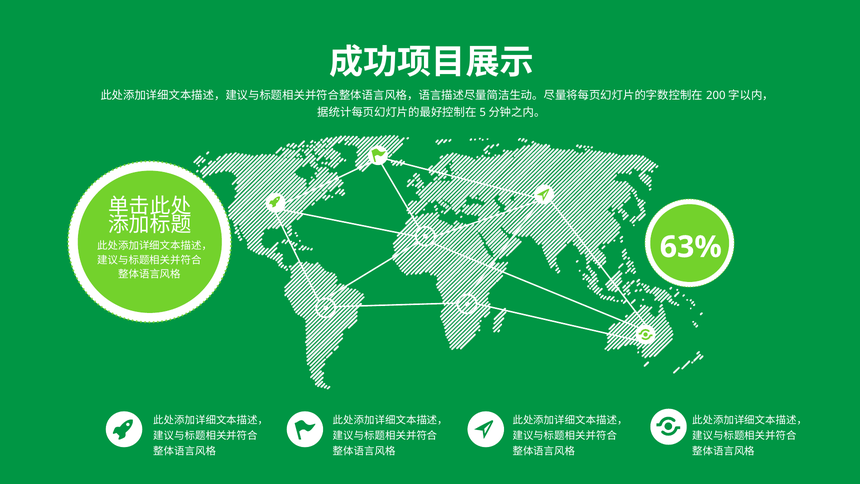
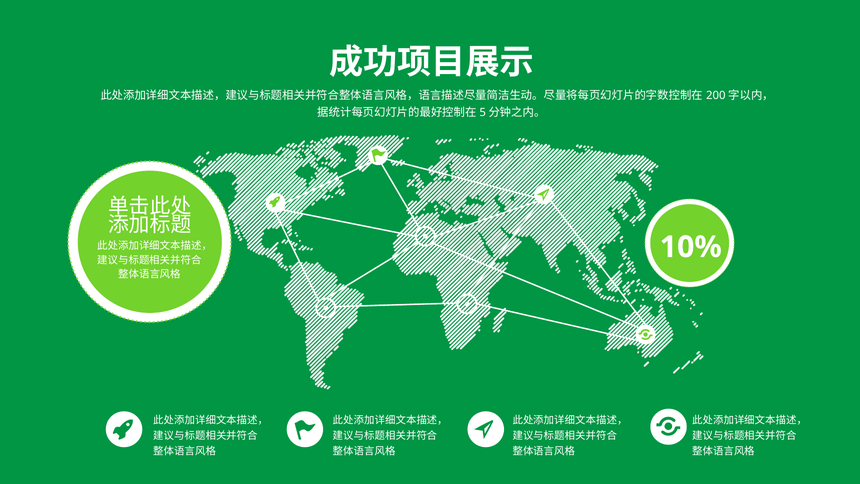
63%: 63% -> 10% (691, 247)
